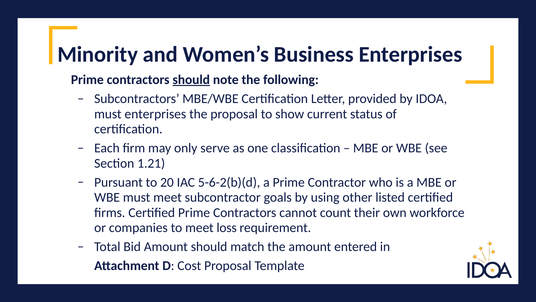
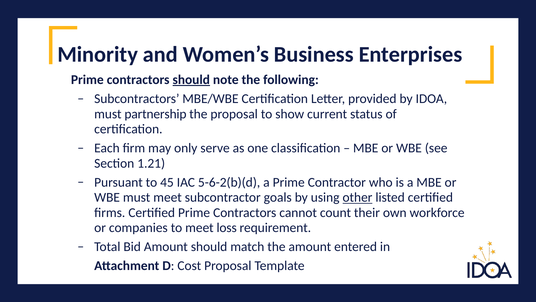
must enterprises: enterprises -> partnership (155, 114)
20: 20 -> 45 (167, 182)
other underline: none -> present (357, 197)
